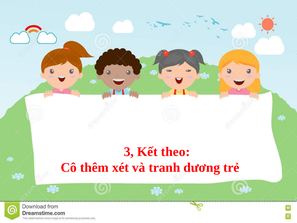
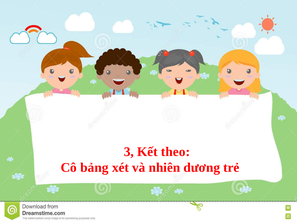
thêm: thêm -> bảng (94, 167)
tranh: tranh -> nhiên (164, 167)
